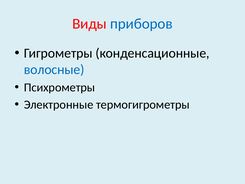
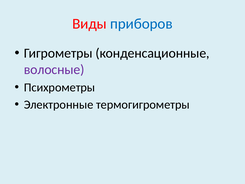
волосные colour: blue -> purple (54, 70)
